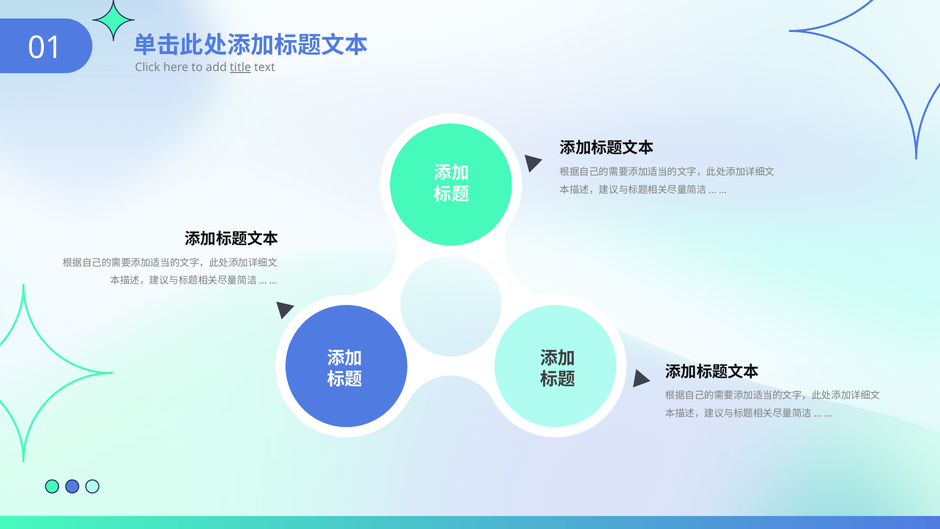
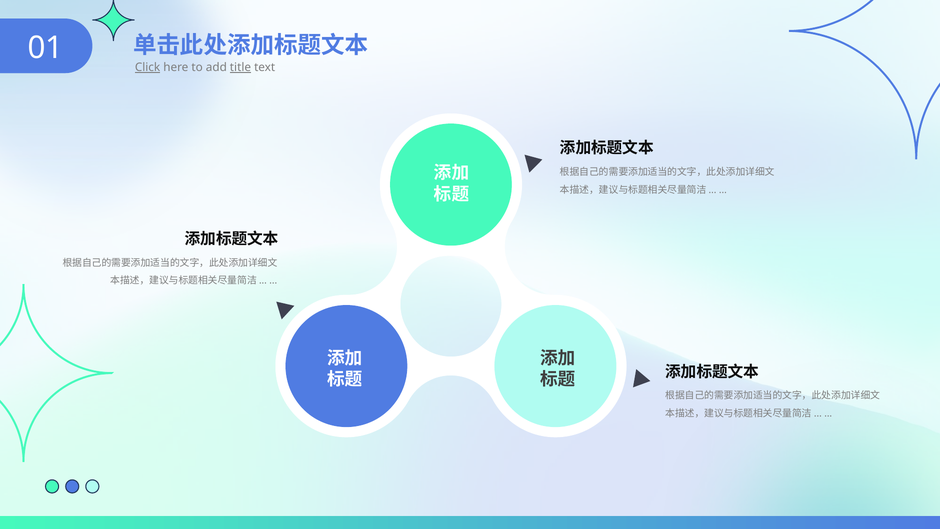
Click underline: none -> present (148, 67)
